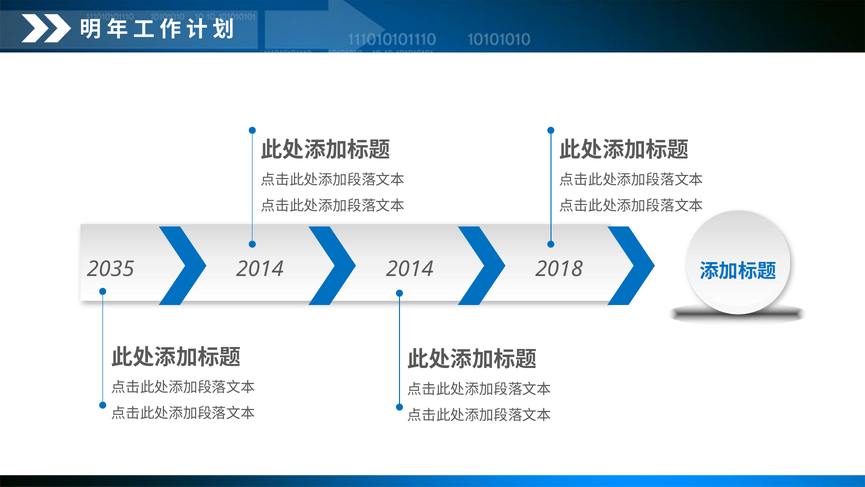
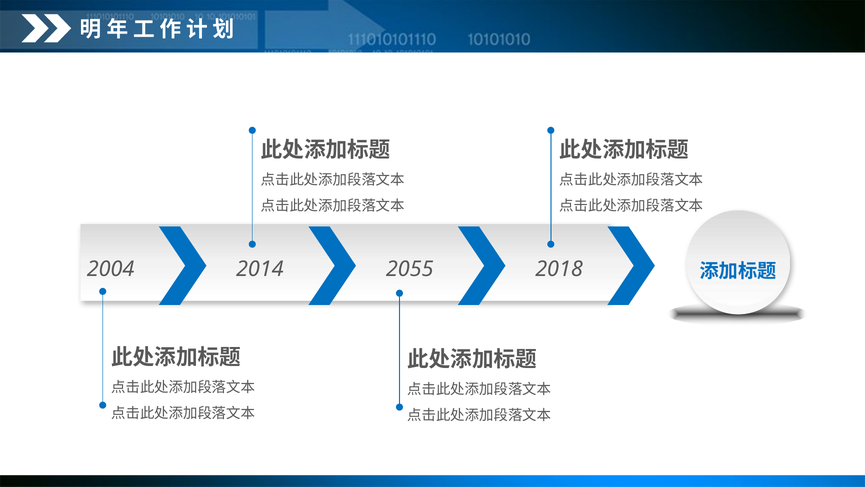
2035: 2035 -> 2004 (111, 269)
2014 2014: 2014 -> 2055 (410, 269)
